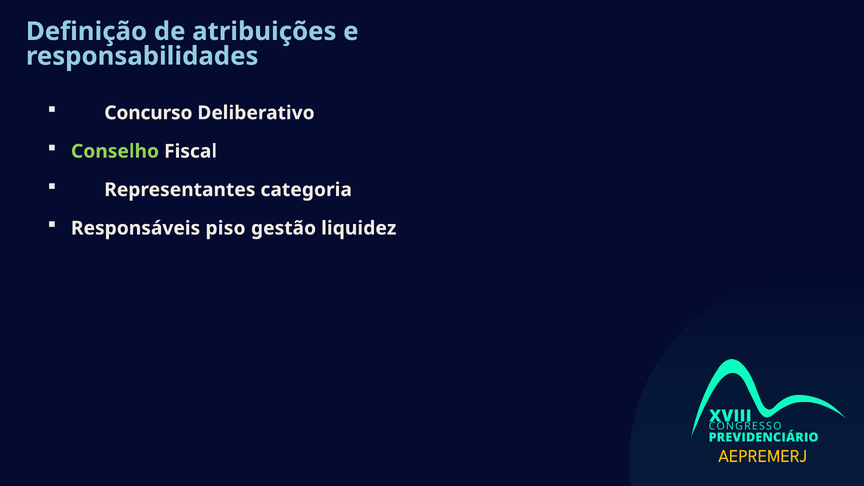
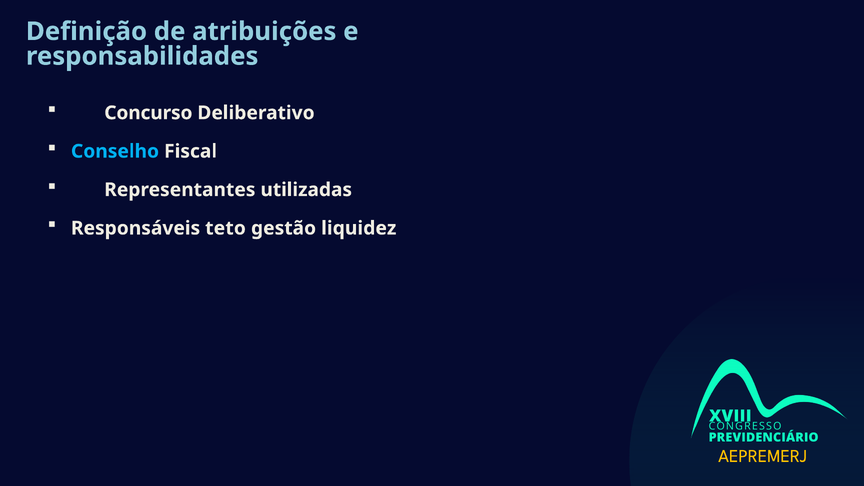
Conselho colour: light green -> light blue (115, 151)
categoria: categoria -> utilizadas (306, 190)
piso: piso -> teto (226, 228)
